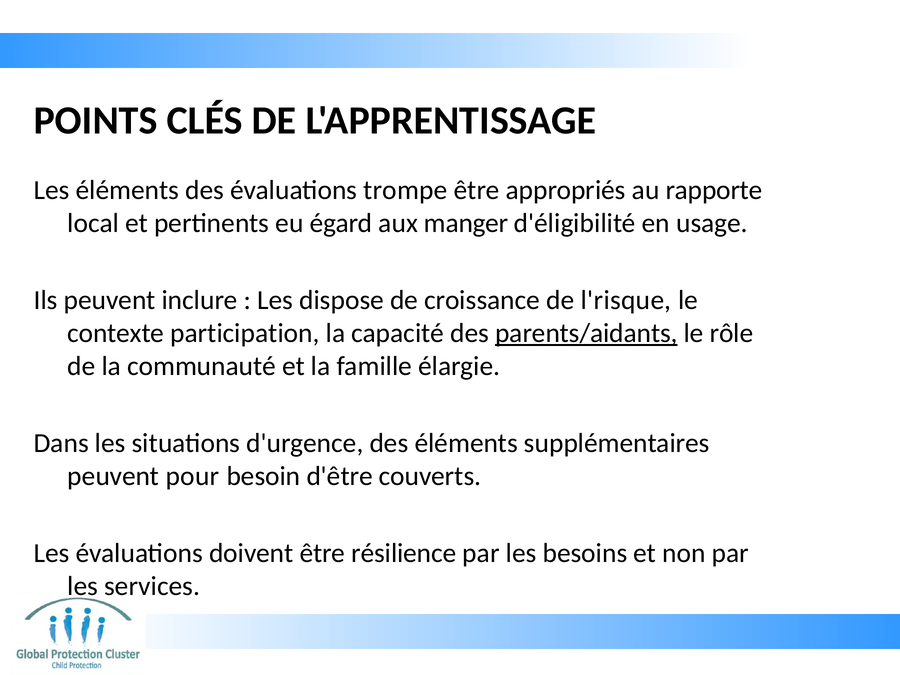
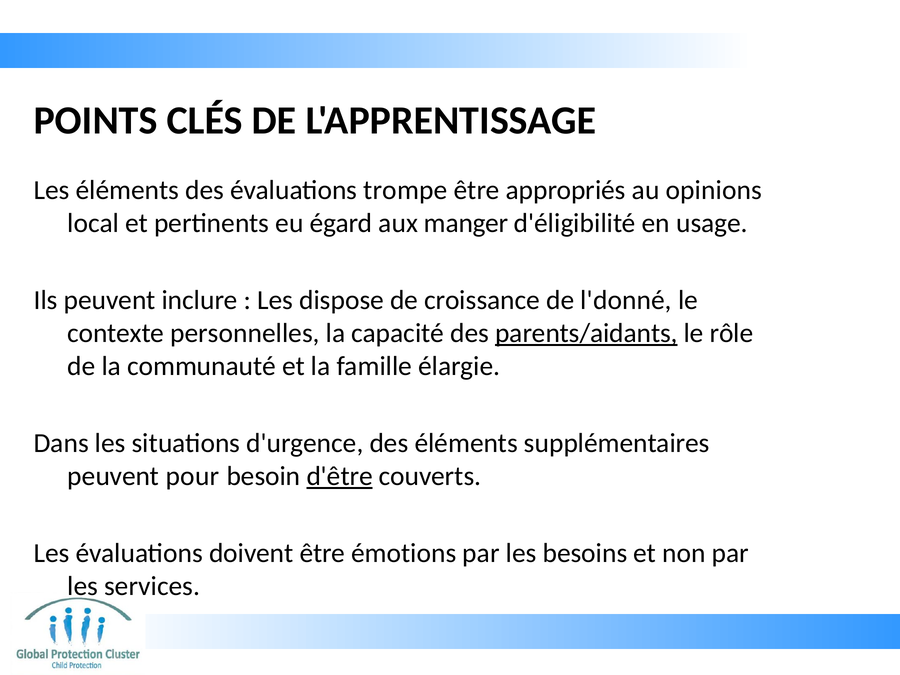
rapporte: rapporte -> opinions (714, 190)
l'risque: l'risque -> l'donné (626, 300)
participation: participation -> personnelles (245, 333)
d'être underline: none -> present (340, 476)
résilience: résilience -> émotions (404, 553)
